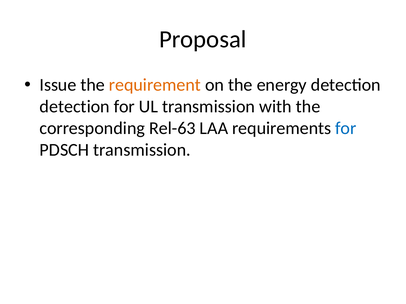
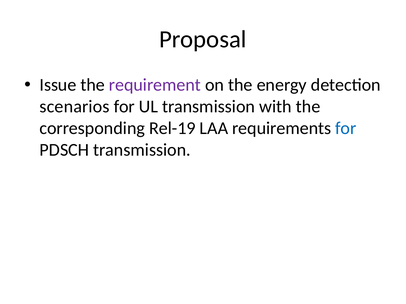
requirement colour: orange -> purple (155, 85)
detection: detection -> scenarios (75, 107)
Rel-63: Rel-63 -> Rel-19 (172, 128)
